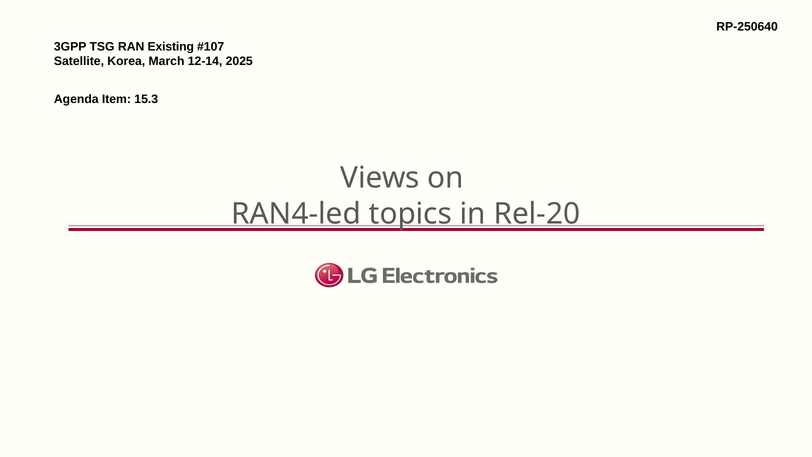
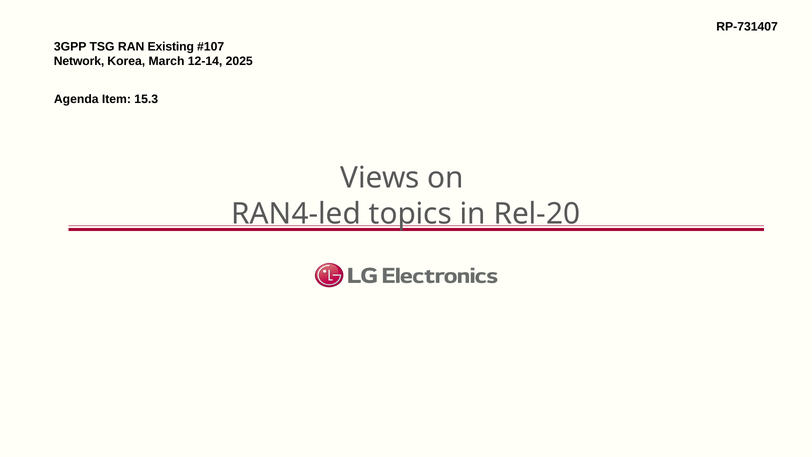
RP-250640: RP-250640 -> RP-731407 (747, 27)
Satellite: Satellite -> Network (79, 61)
